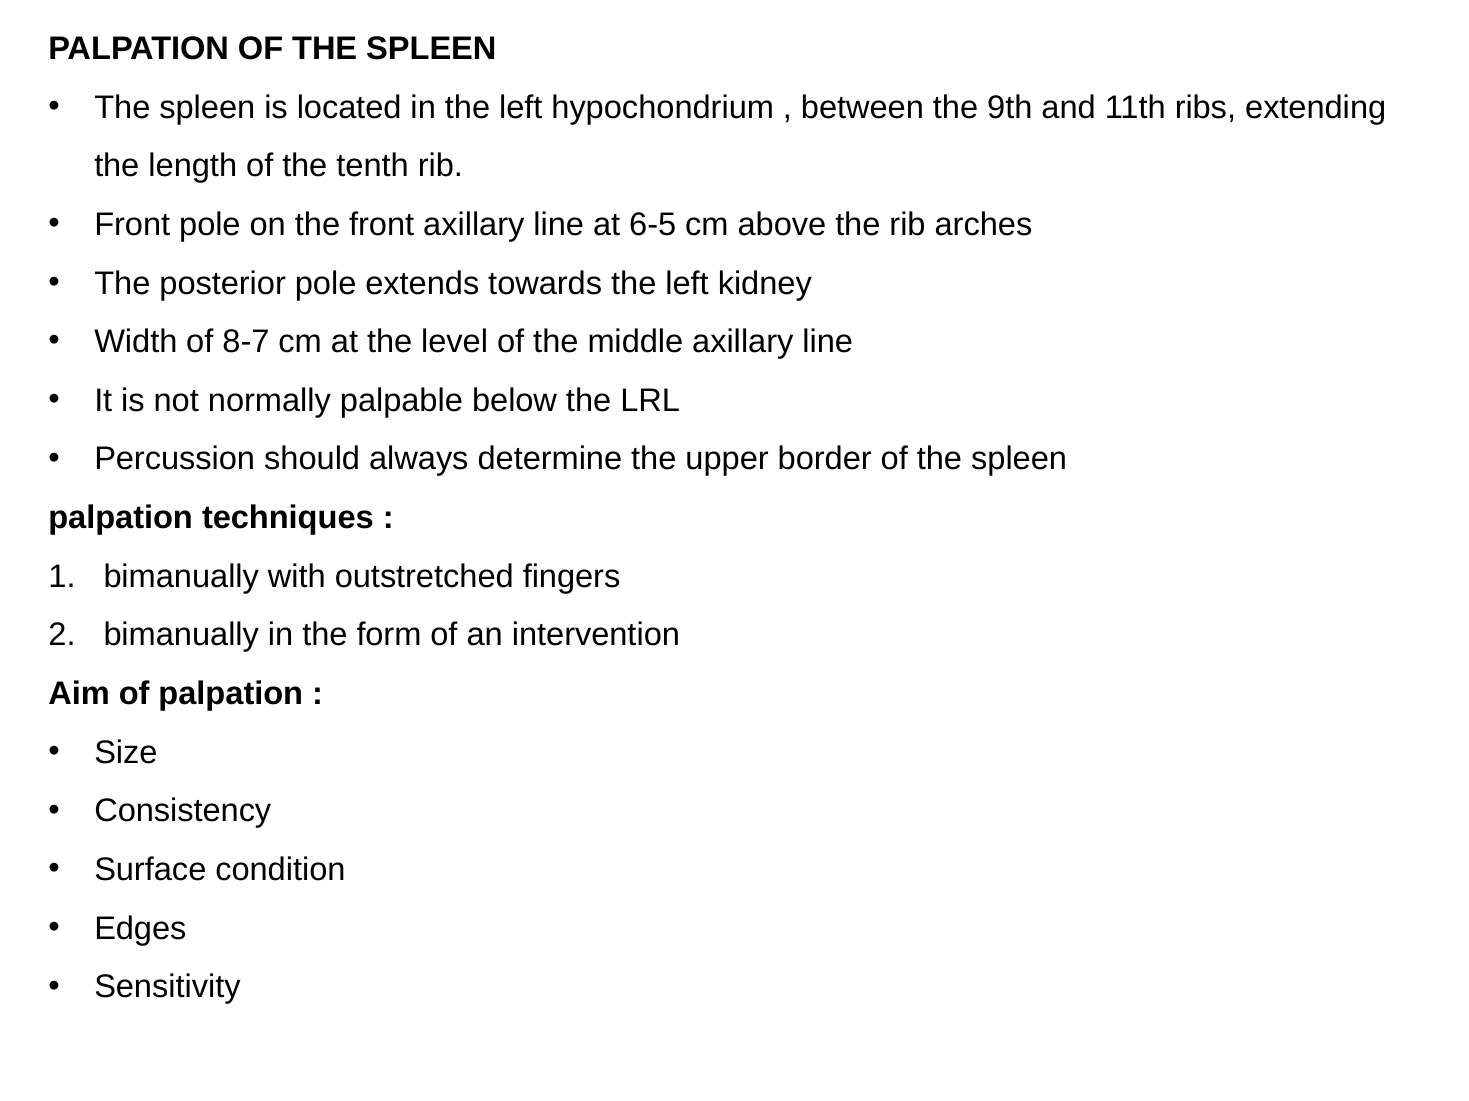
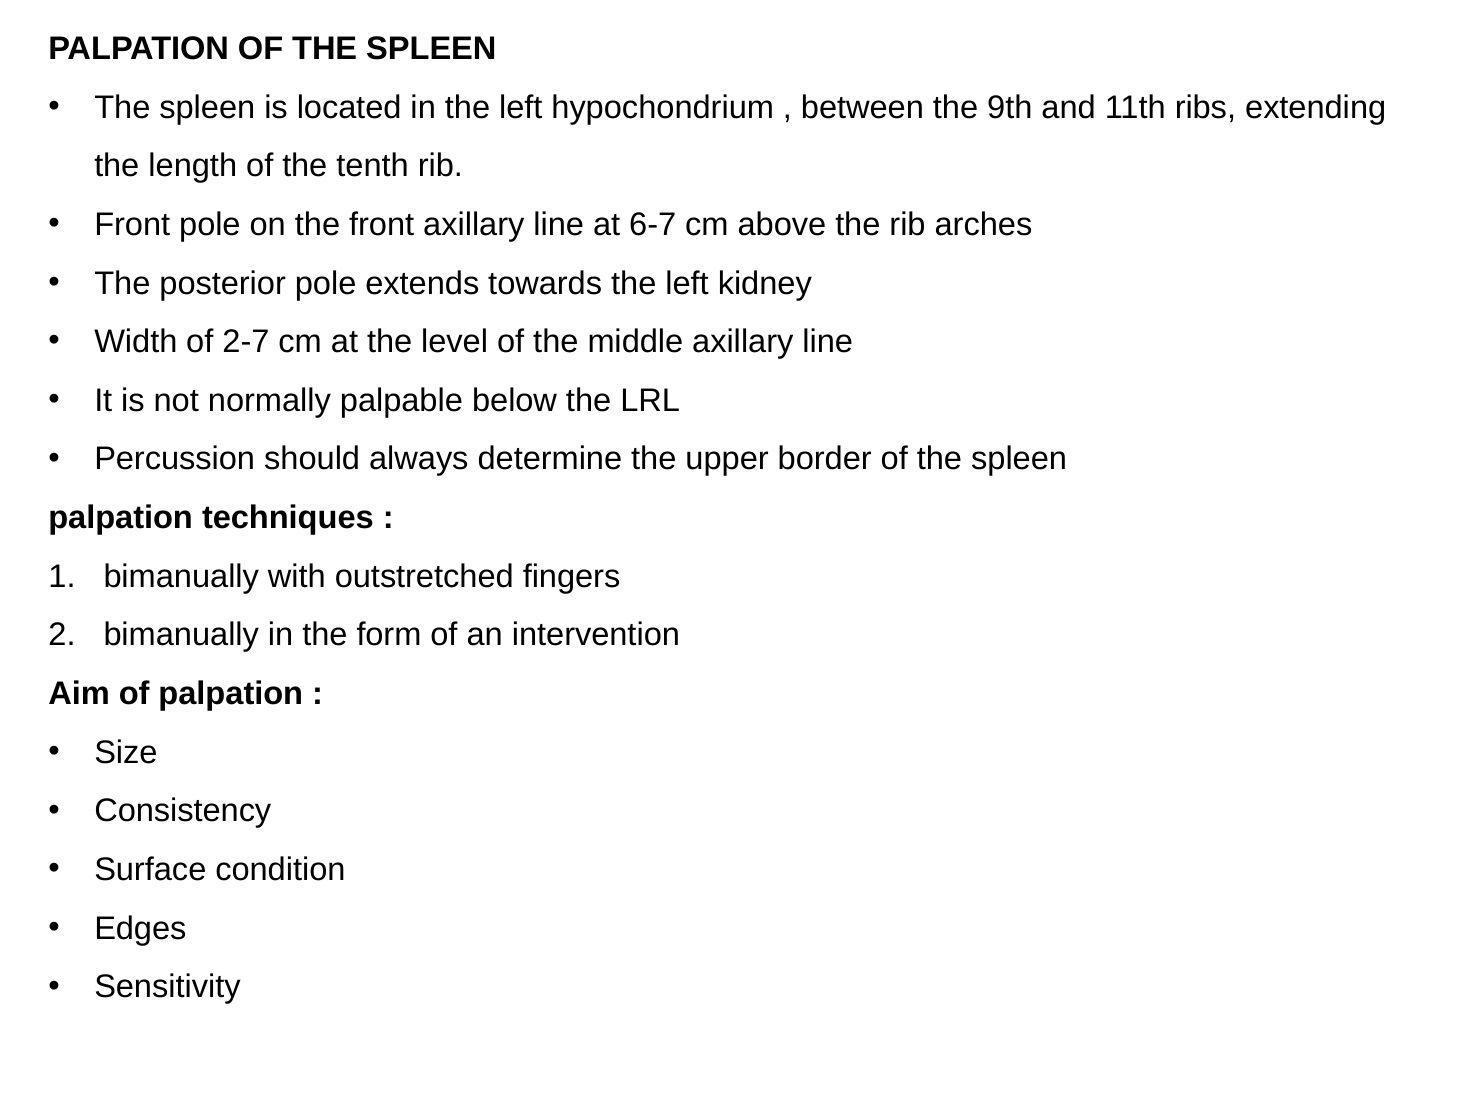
6-5: 6-5 -> 6-7 (653, 225)
8-7: 8-7 -> 2-7 (246, 342)
